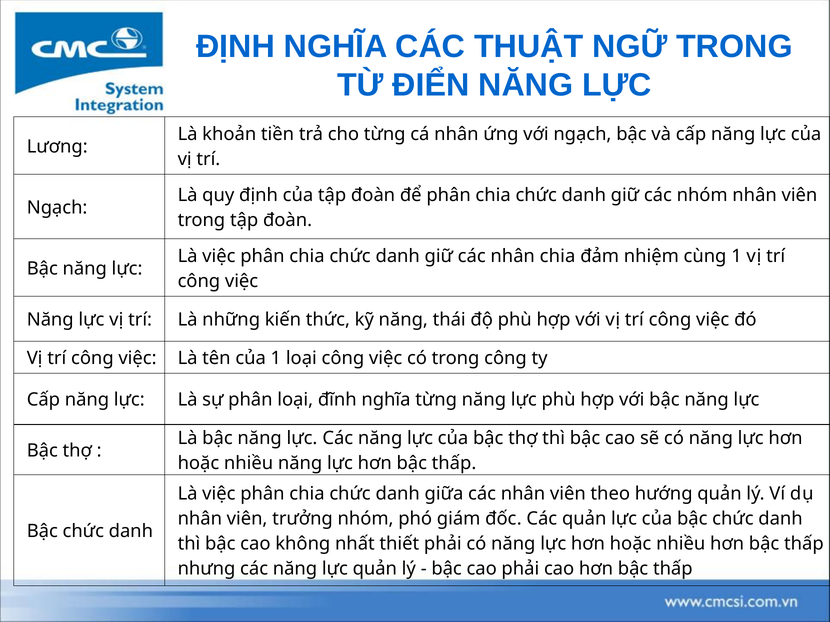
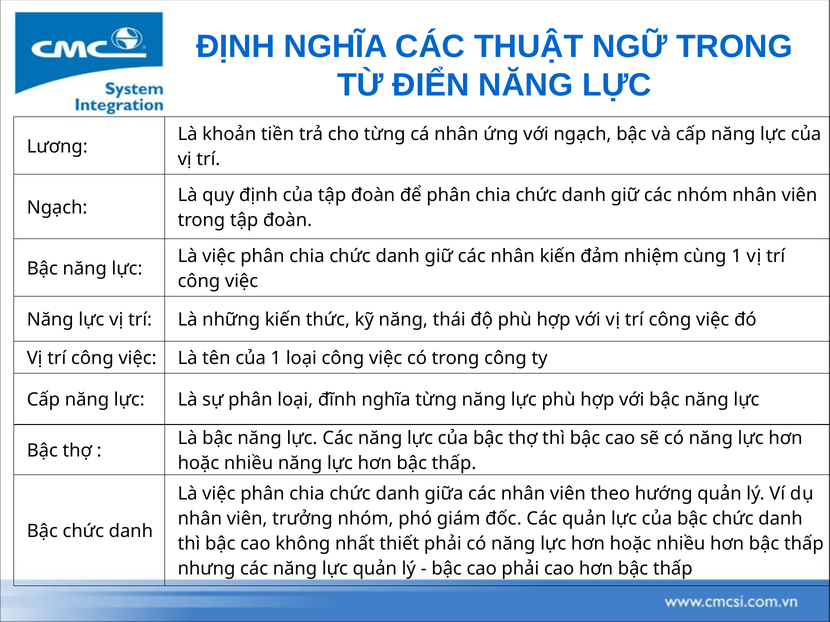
nhân chia: chia -> kiến (558, 256)
